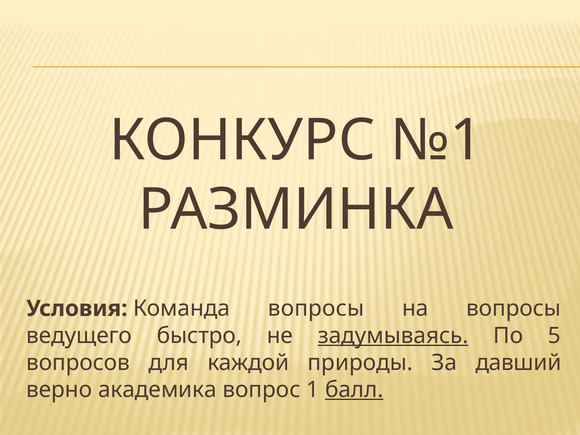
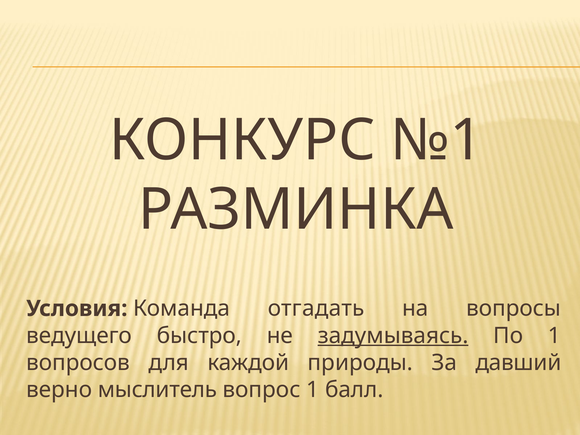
Команда вопросы: вопросы -> отгадать (316, 309)
По 5: 5 -> 1 (554, 336)
академика: академика -> мыслитель (157, 390)
балл underline: present -> none (354, 390)
